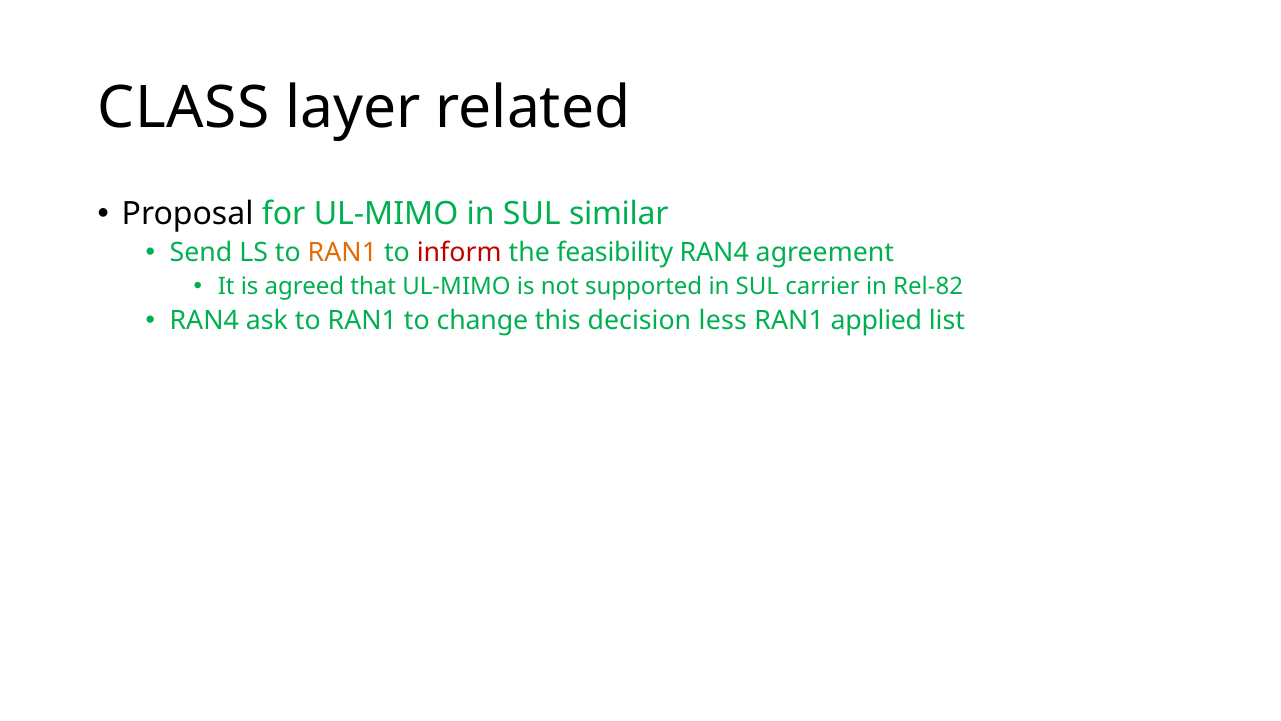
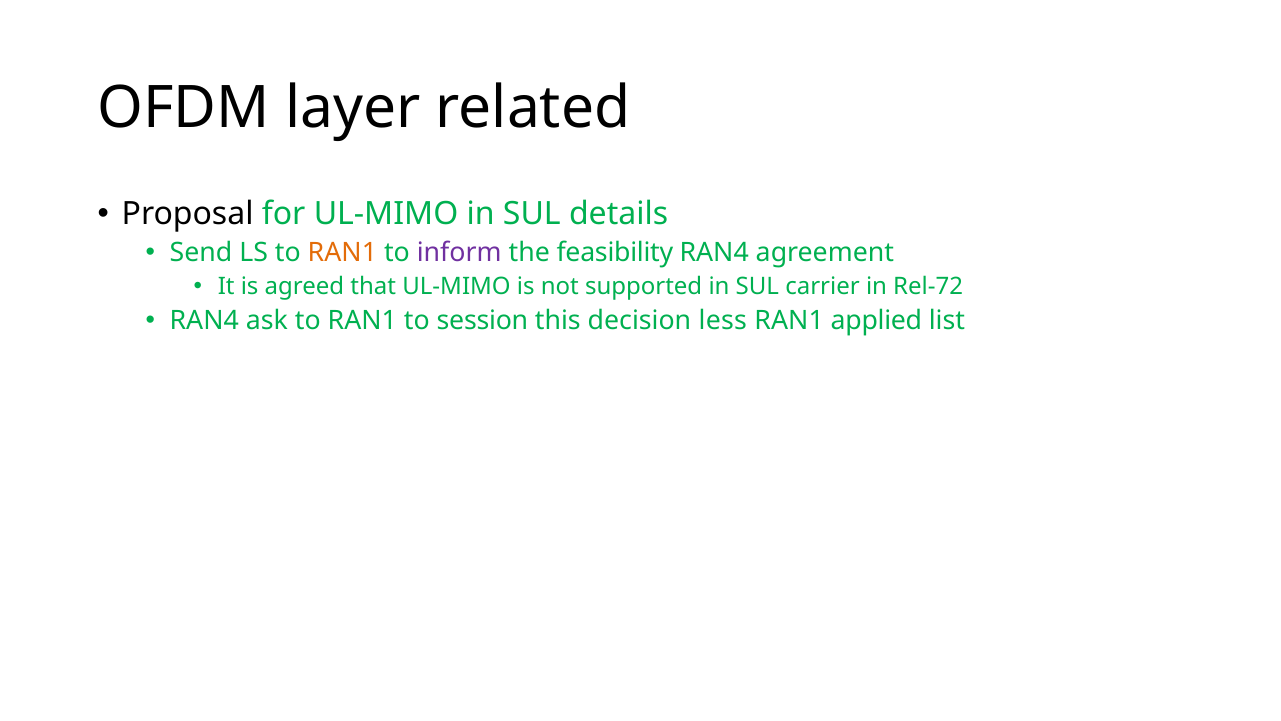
CLASS: CLASS -> OFDM (184, 108)
similar: similar -> details (619, 214)
inform colour: red -> purple (459, 252)
Rel-82: Rel-82 -> Rel-72 (928, 286)
change: change -> session (482, 320)
